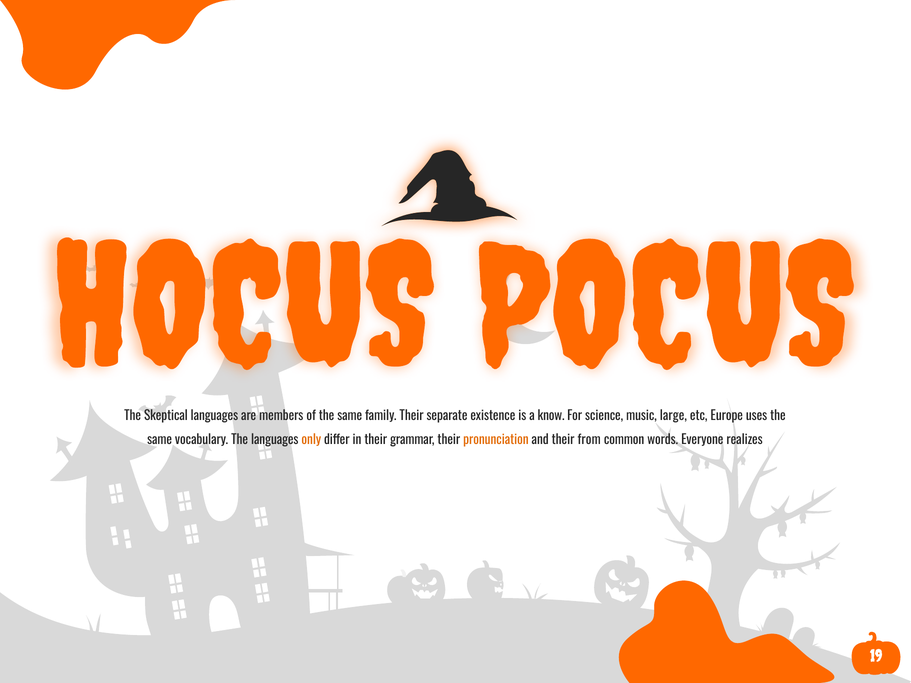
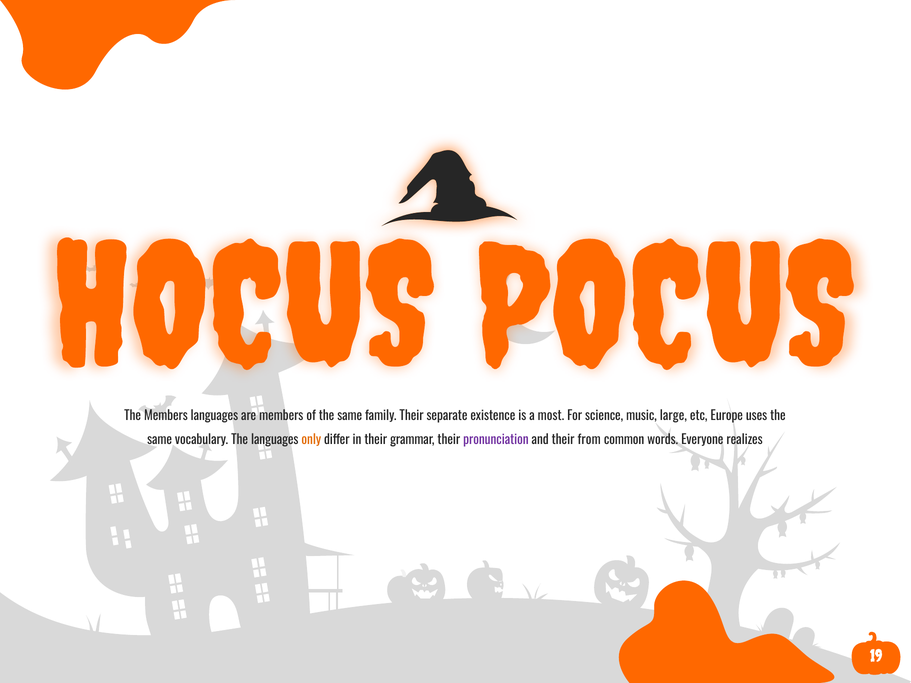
The Skeptical: Skeptical -> Members (166, 416)
know: know -> most (551, 416)
pronunciation colour: orange -> purple (496, 440)
